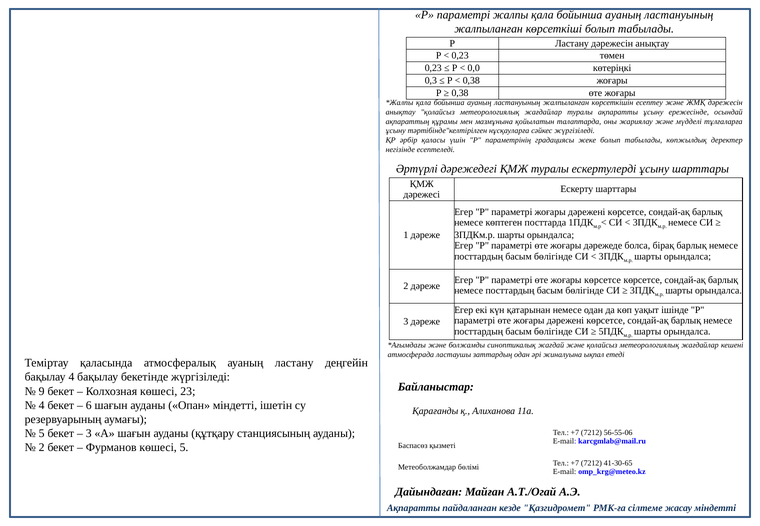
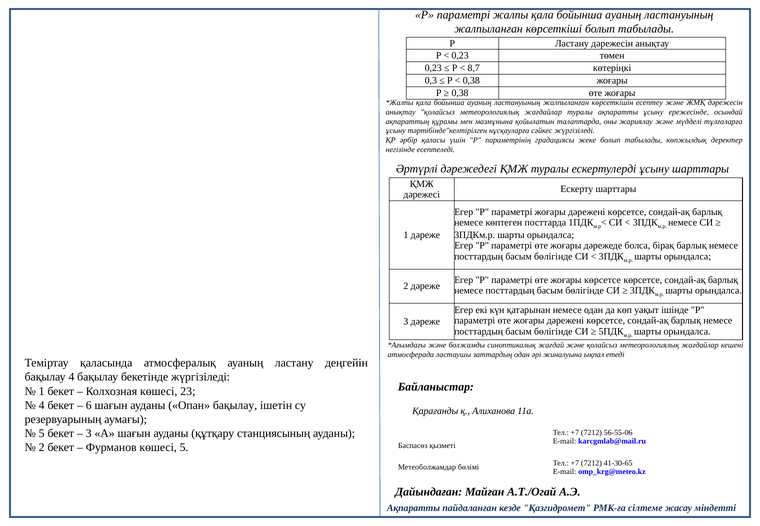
0,0: 0,0 -> 8,7 (474, 68)
9: 9 -> 1 (42, 391)
Опан міндетті: міндетті -> бақылау (235, 405)
